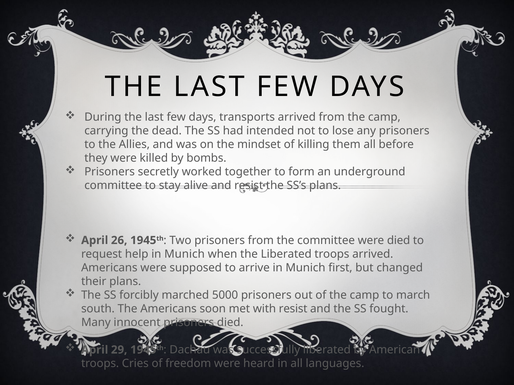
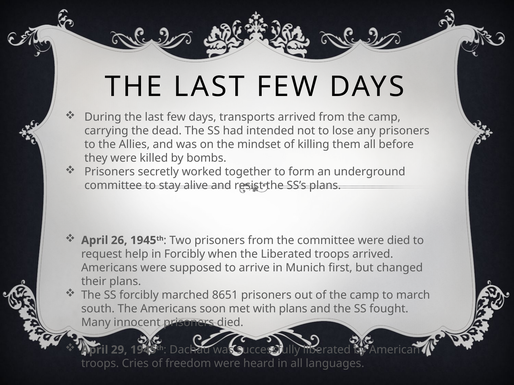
help in Munich: Munich -> Forcibly (185, 254)
5000: 5000 -> 8651 (225, 295)
with resist: resist -> plans (293, 309)
